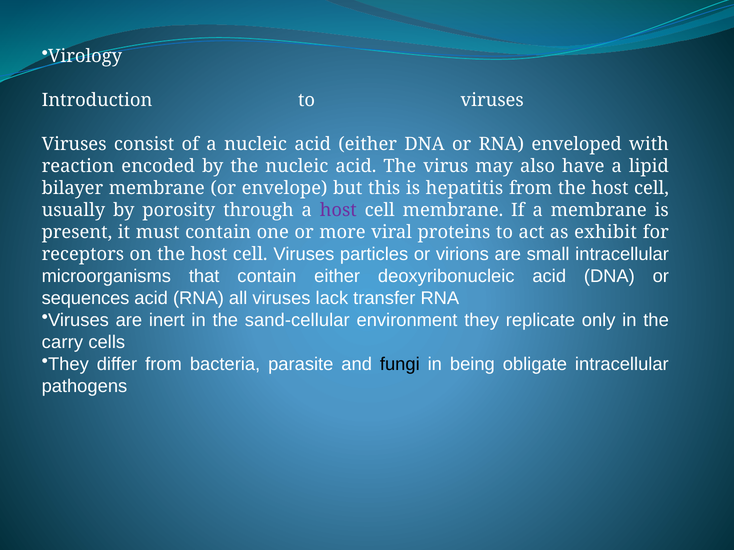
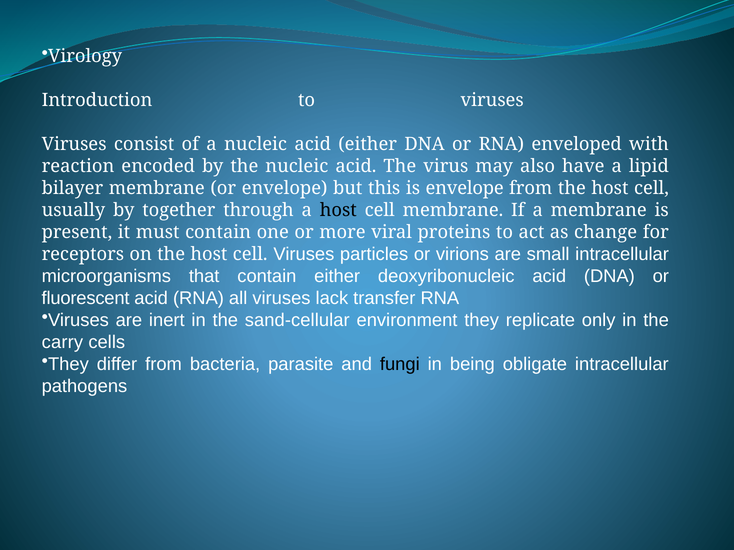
is hepatitis: hepatitis -> envelope (465, 188)
porosity: porosity -> together (179, 210)
host colour: purple -> black (338, 210)
exhibit: exhibit -> change (606, 232)
sequences: sequences -> fluorescent (86, 298)
